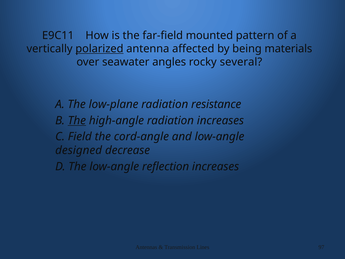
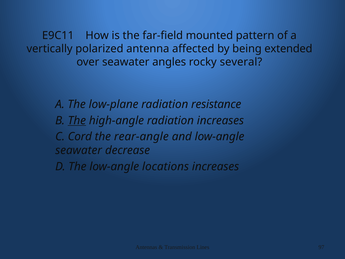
polarized underline: present -> none (99, 49)
materials: materials -> extended (288, 49)
Field: Field -> Cord (80, 136)
cord-angle: cord-angle -> rear-angle (141, 136)
designed: designed -> seawater (79, 150)
reflection: reflection -> locations (166, 166)
